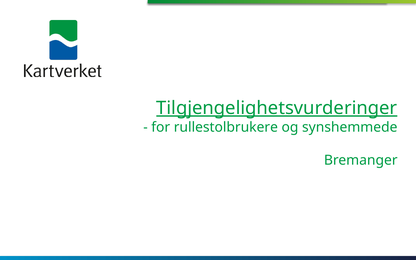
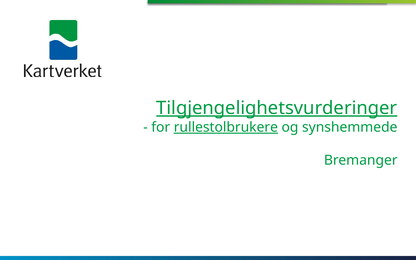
rullestolbrukere underline: none -> present (226, 127)
